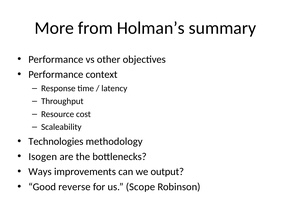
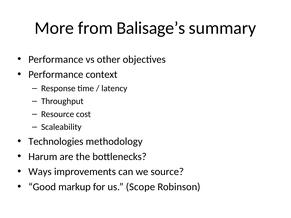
Holman’s: Holman’s -> Balisage’s (151, 28)
Isogen: Isogen -> Harum (43, 157)
output: output -> source (167, 172)
reverse: reverse -> markup (75, 187)
